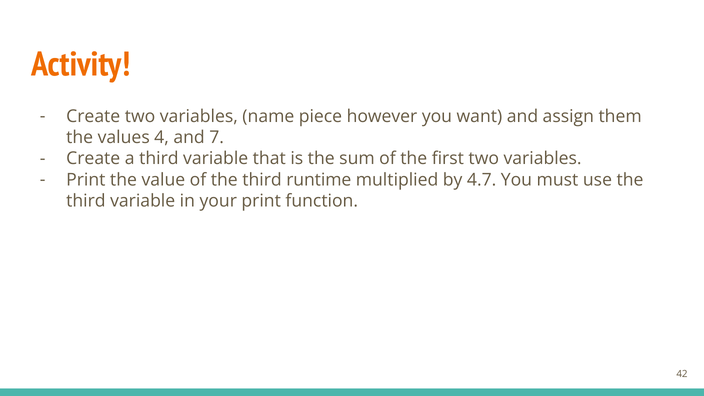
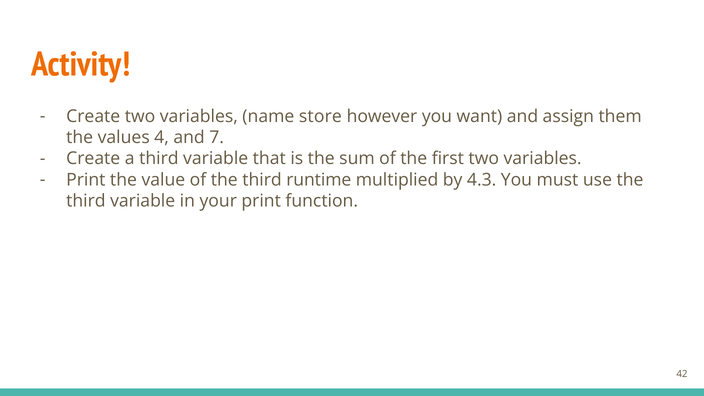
piece: piece -> store (320, 116)
4.7: 4.7 -> 4.3 (482, 180)
